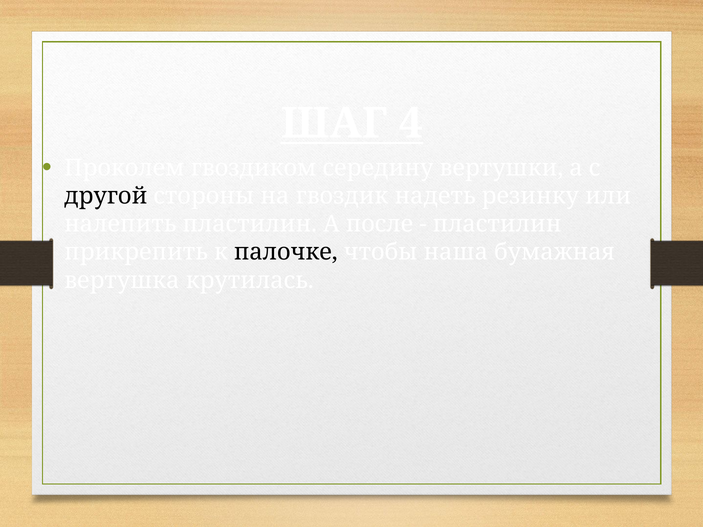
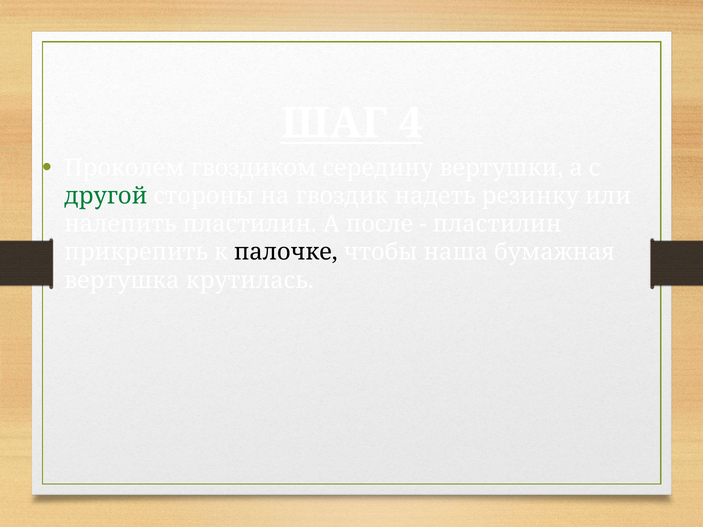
другой colour: black -> green (106, 196)
